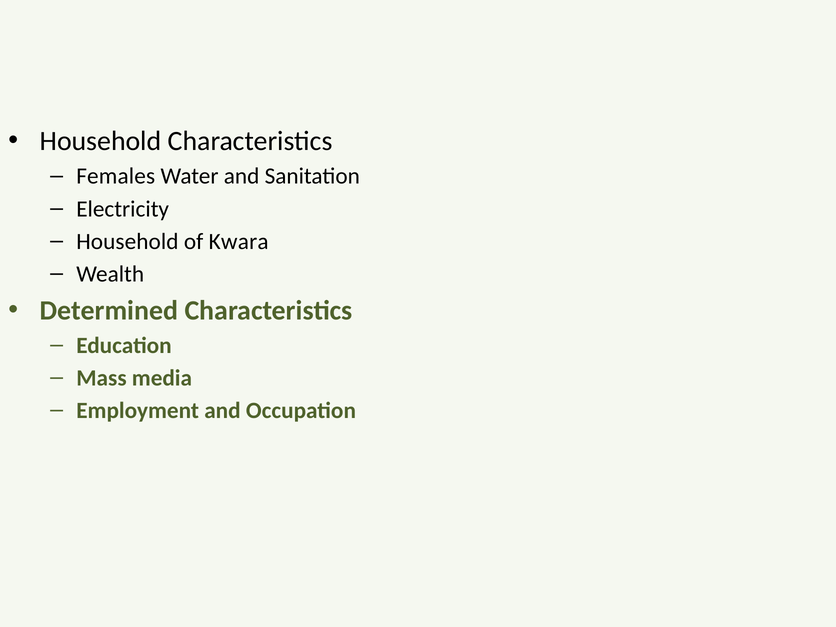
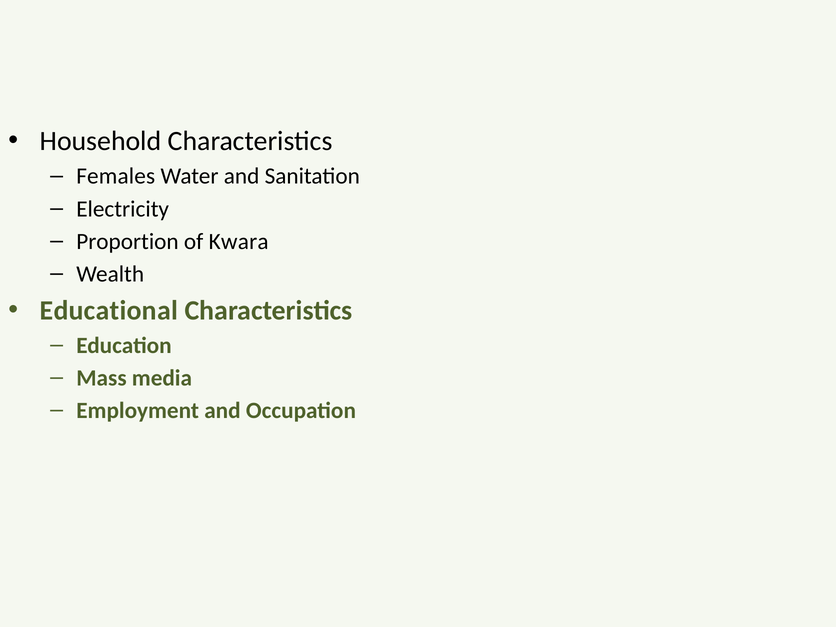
Household: Household -> Proportion (127, 241)
Determined: Determined -> Educational (109, 310)
